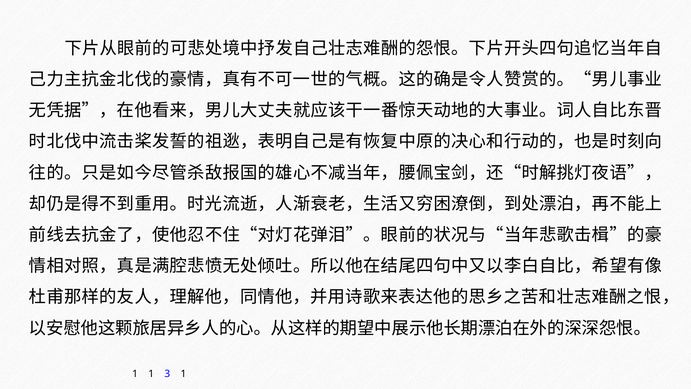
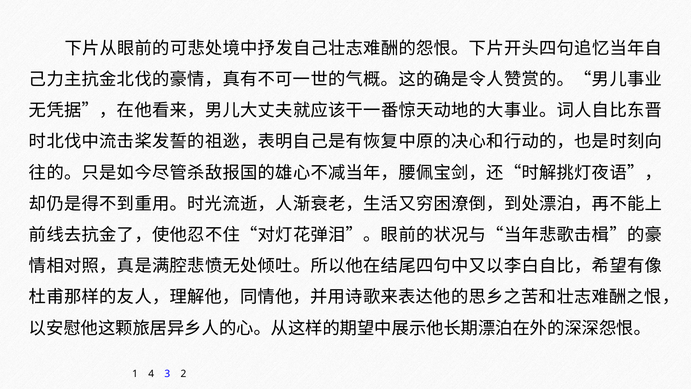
1 1: 1 -> 4 (151, 374)
3 1: 1 -> 2 (183, 374)
